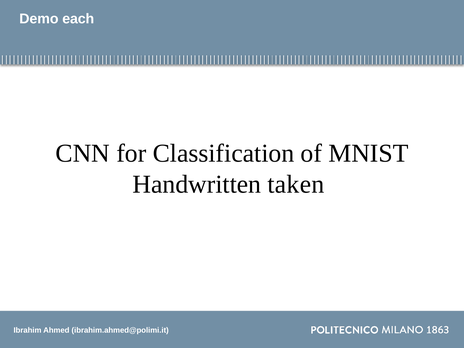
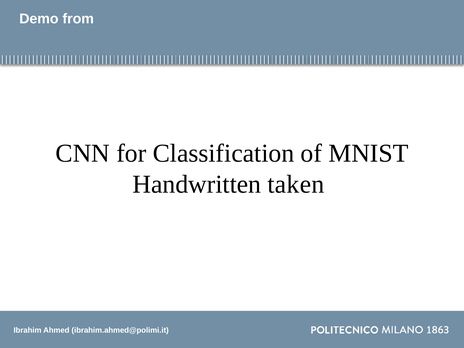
each: each -> from (78, 19)
